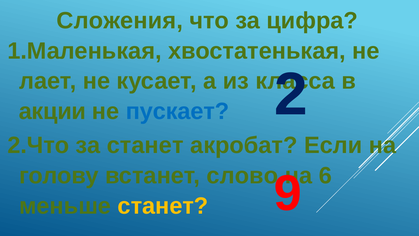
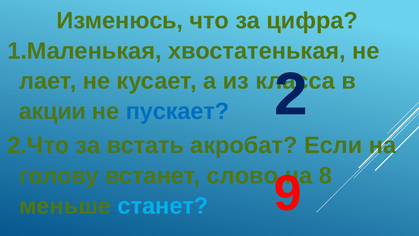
Сложения: Сложения -> Изменюсь (120, 21)
за станет: станет -> встать (145, 145)
6: 6 -> 8 (325, 175)
станет colour: yellow -> light blue (163, 206)
